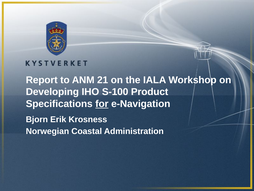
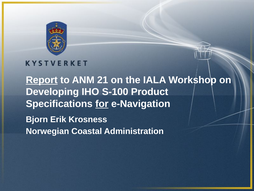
Report underline: none -> present (42, 80)
